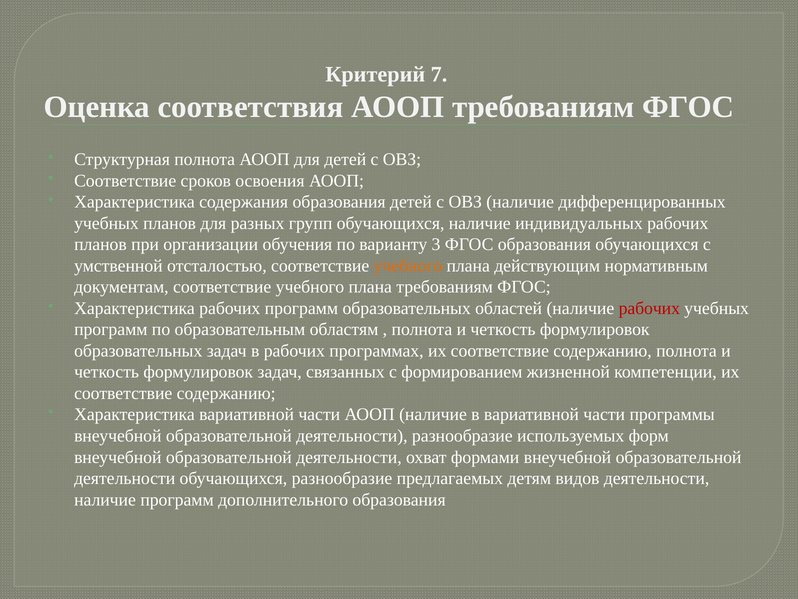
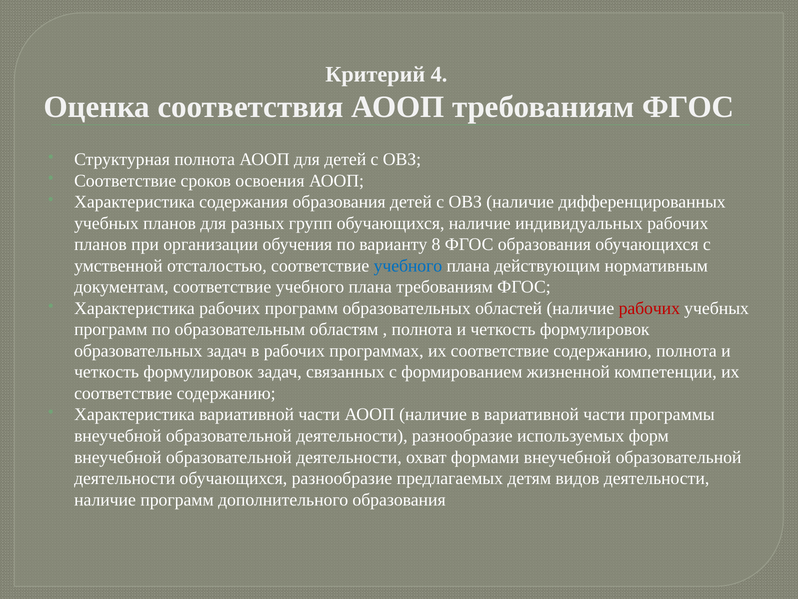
7: 7 -> 4 (439, 74)
3: 3 -> 8 (436, 244)
учебного colour: orange -> blue (408, 266)
